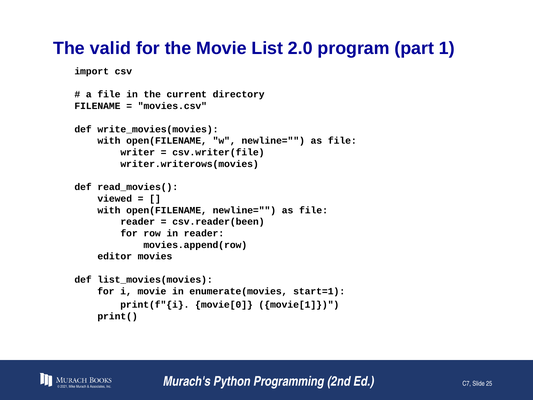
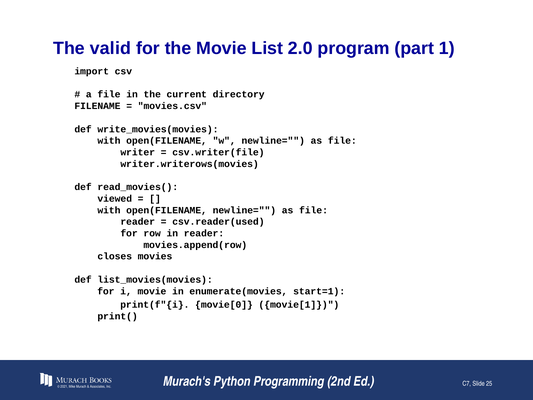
csv.reader(been: csv.reader(been -> csv.reader(used (218, 222)
editor: editor -> closes (115, 256)
